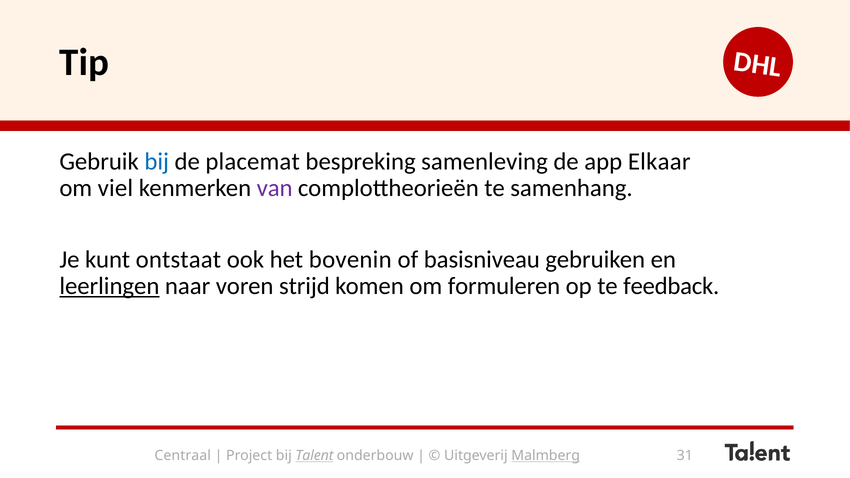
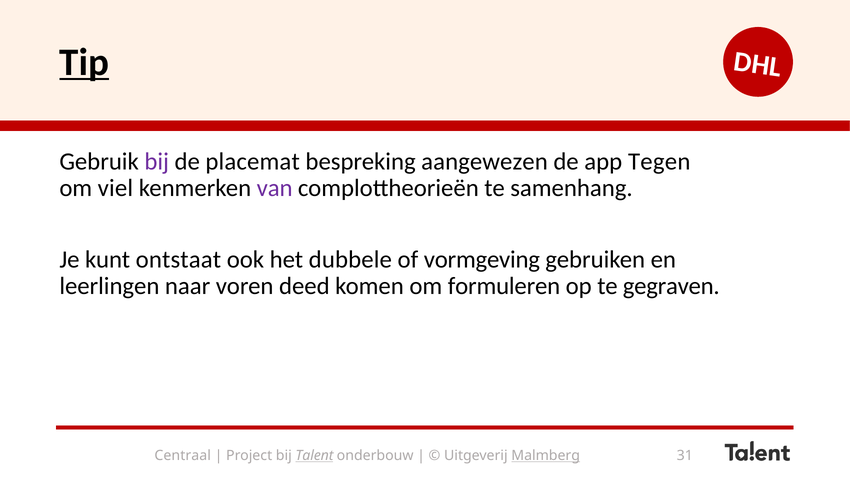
Tip underline: none -> present (84, 62)
bij colour: blue -> purple (157, 162)
samenleving: samenleving -> aangewezen (485, 162)
Elkaar: Elkaar -> Tegen (659, 162)
bovenin: bovenin -> dubbele (350, 259)
basisniveau: basisniveau -> vormgeving (482, 259)
leerlingen underline: present -> none (109, 286)
strijd: strijd -> deed (304, 286)
feedback: feedback -> gegraven (671, 286)
